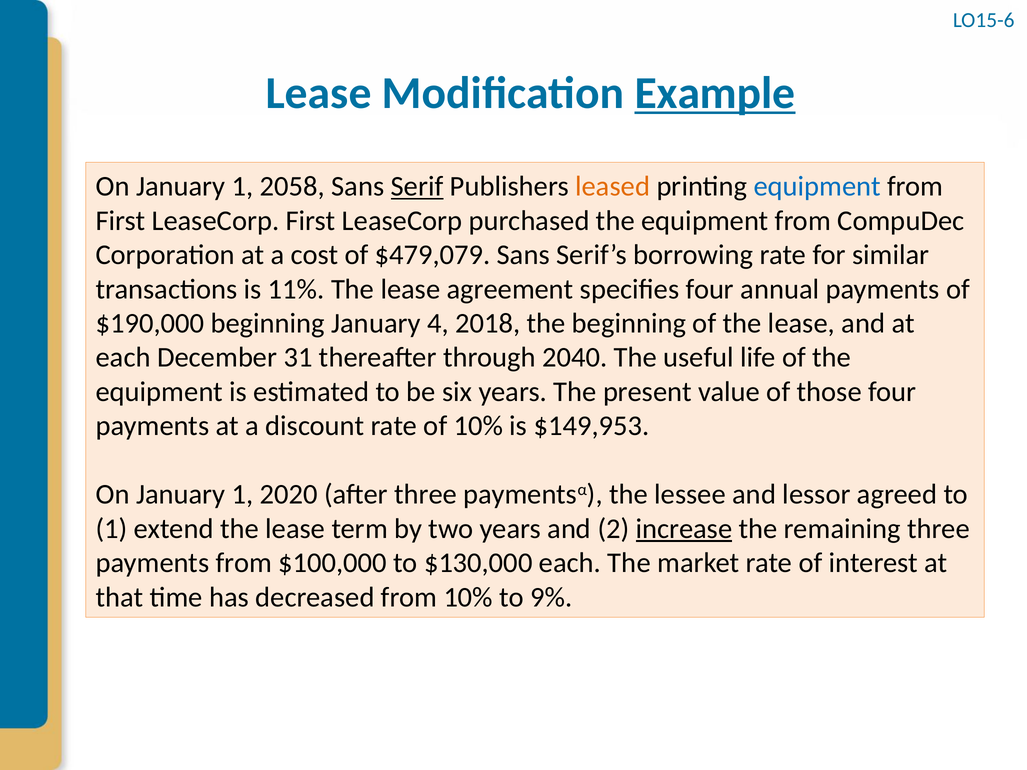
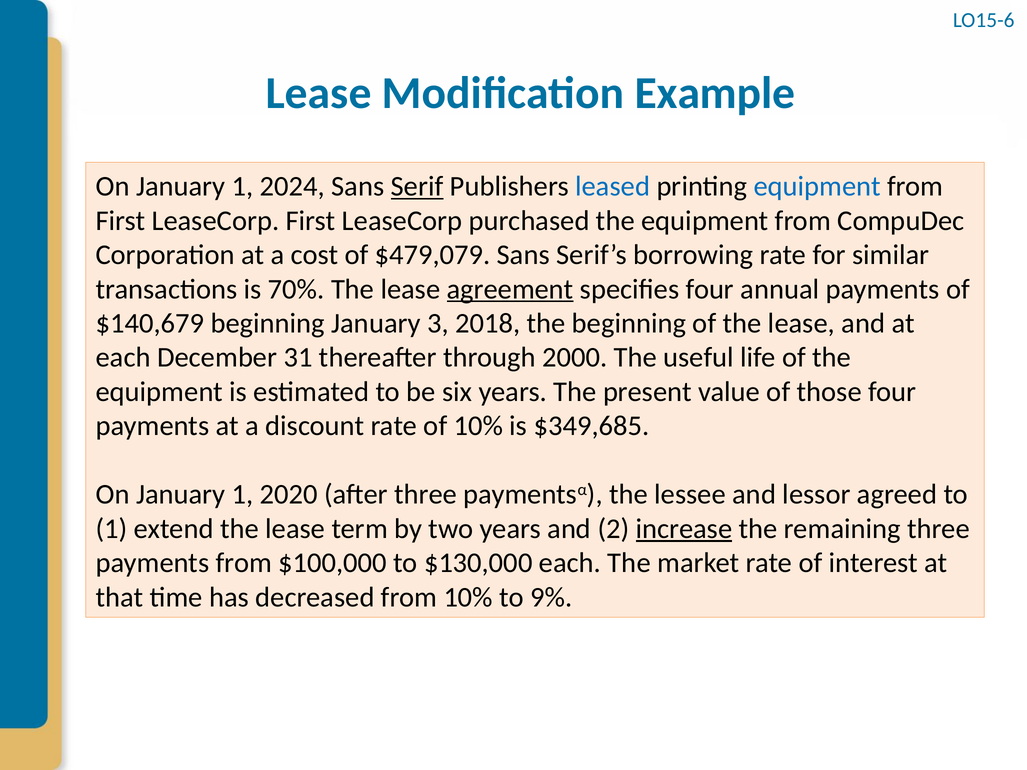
Example underline: present -> none (715, 93)
2058: 2058 -> 2024 (292, 186)
leased colour: orange -> blue (613, 186)
11%: 11% -> 70% (296, 289)
agreement underline: none -> present (510, 289)
$190,000: $190,000 -> $140,679 (150, 323)
4: 4 -> 3 (438, 323)
2040: 2040 -> 2000 (575, 358)
$149,953: $149,953 -> $349,685 (591, 426)
